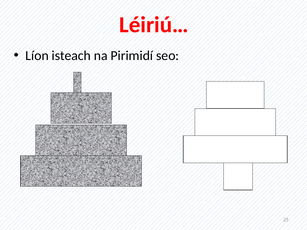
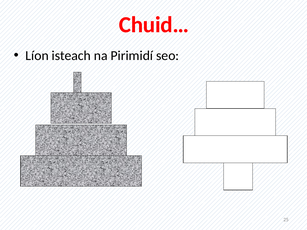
Léiriú…: Léiriú… -> Chuid… (154, 25)
